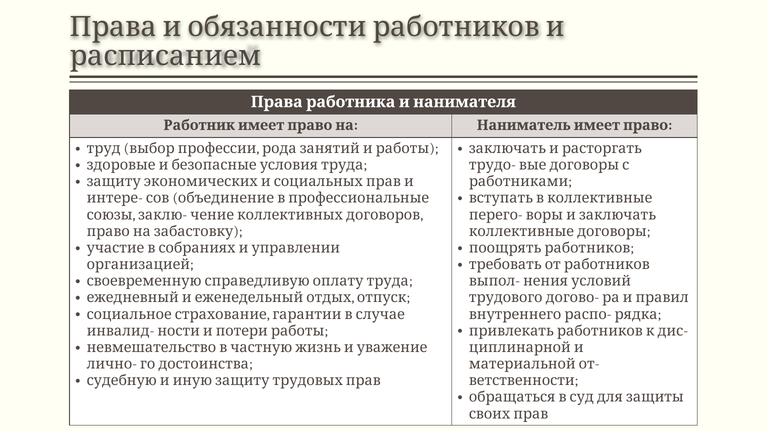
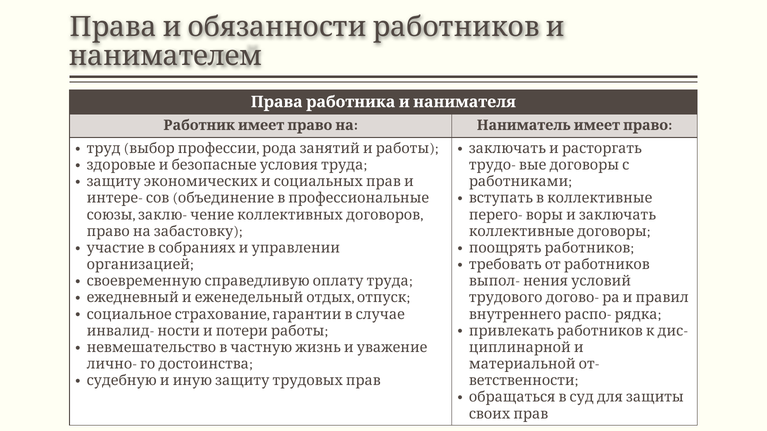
расписанием: расписанием -> нанимателем (166, 56)
